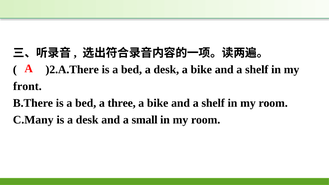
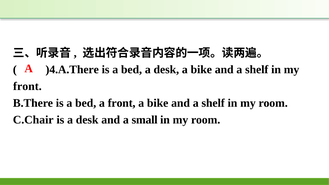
)2.A.There: )2.A.There -> )4.A.There (72, 70)
a three: three -> front (122, 103)
C.Many: C.Many -> C.Chair (33, 120)
